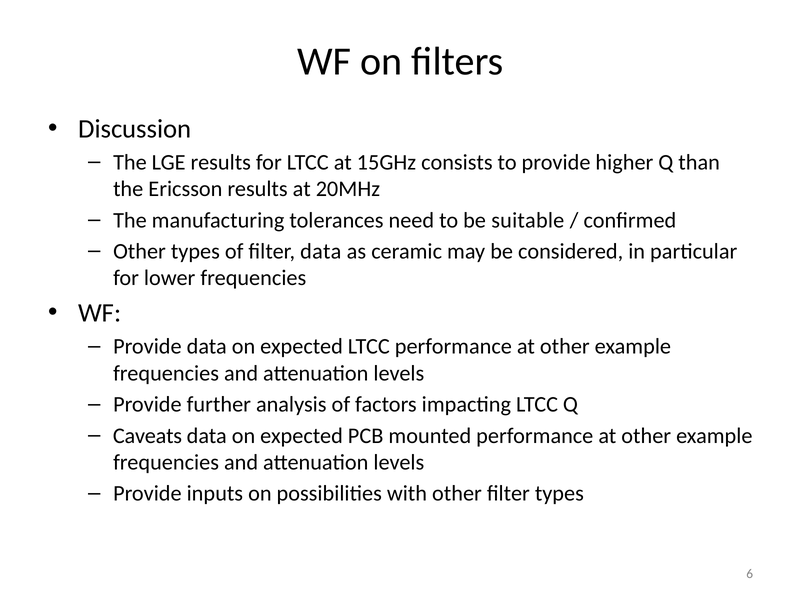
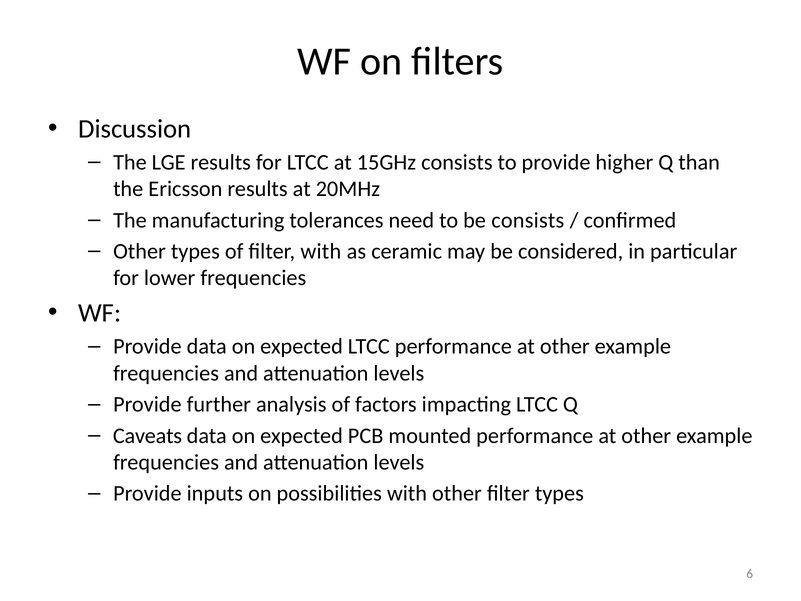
be suitable: suitable -> consists (528, 220)
filter data: data -> with (321, 251)
